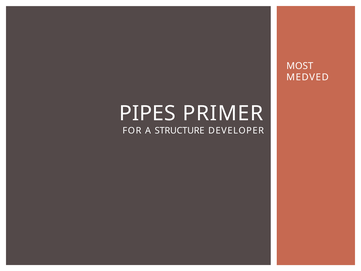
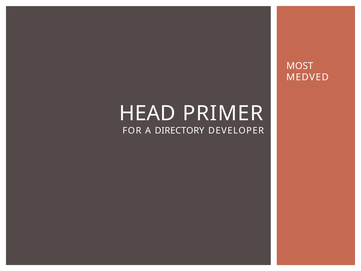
PIPES: PIPES -> HEAD (147, 113)
STRUCTURE: STRUCTURE -> DIRECTORY (180, 130)
